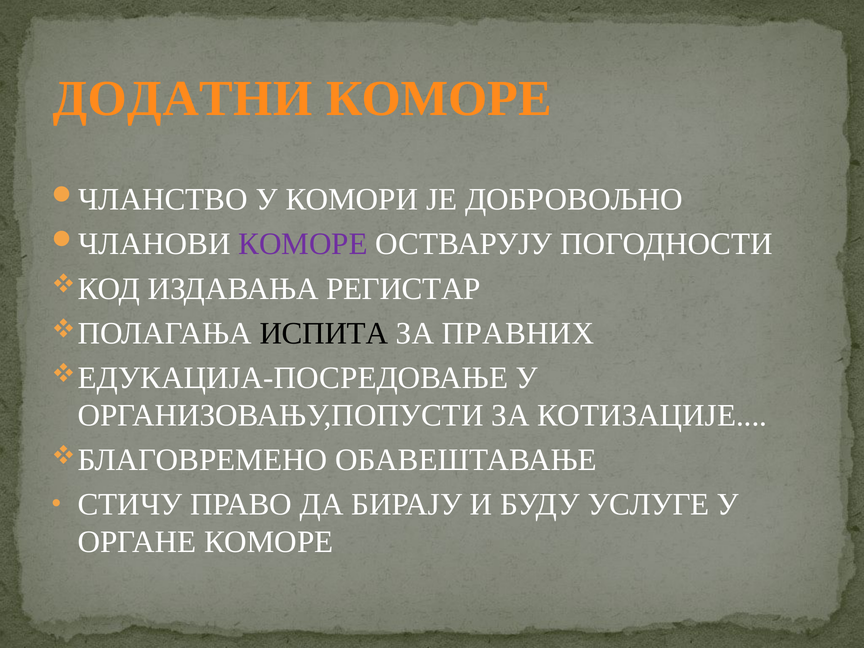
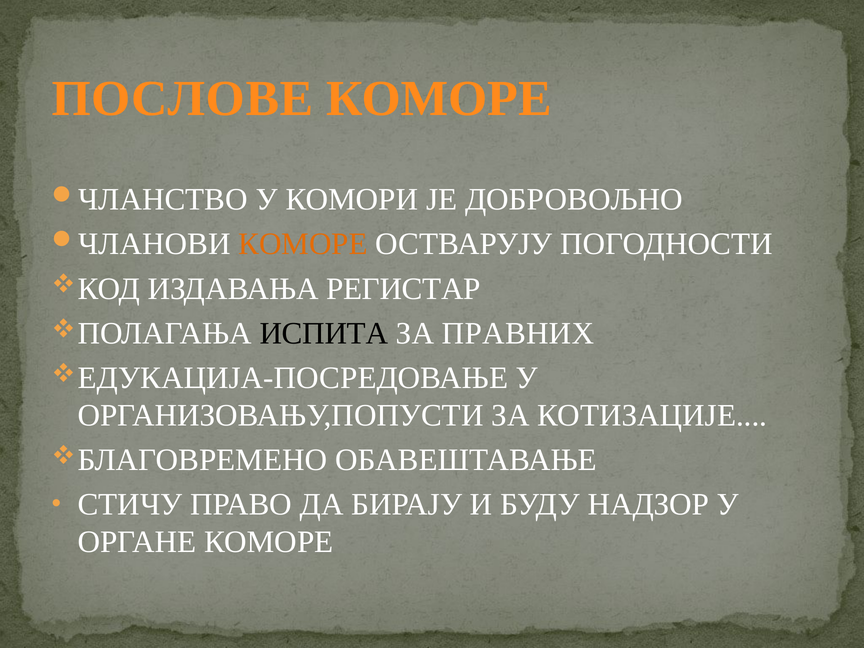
ДОДАТНИ: ДОДАТНИ -> ПОСЛОВЕ (182, 99)
КОМОРЕ colour: purple -> orange (303, 244)
УСЛУГЕ: УСЛУГЕ -> НАДЗОР (648, 505)
